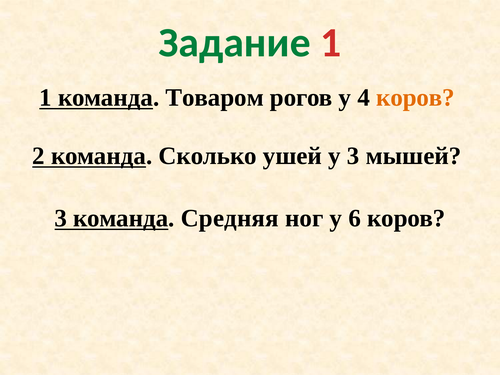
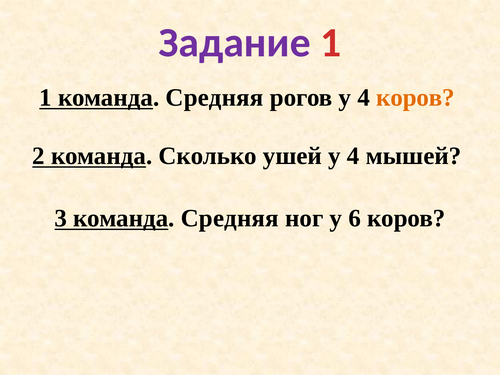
Задание colour: green -> purple (235, 43)
1 команда Товаром: Товаром -> Средняя (215, 98)
ушей у 3: 3 -> 4 (353, 156)
